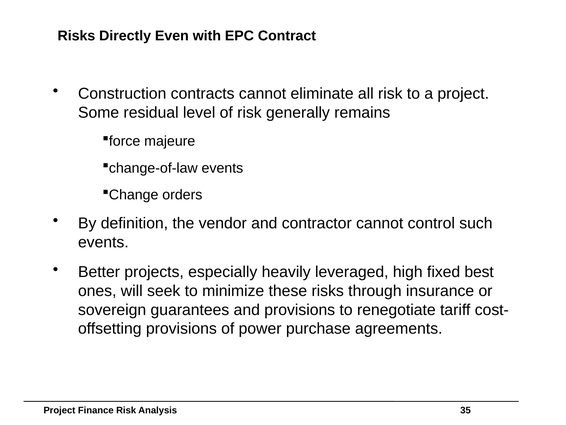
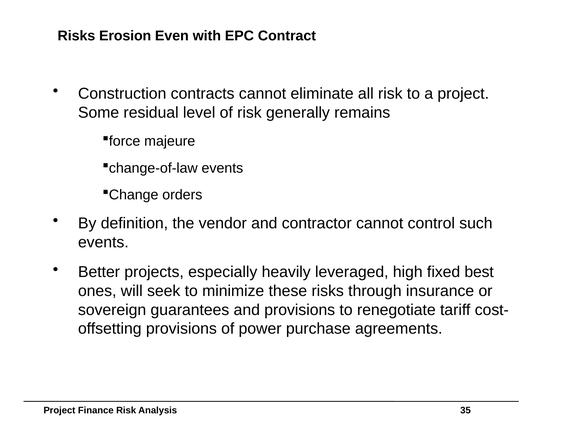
Directly: Directly -> Erosion (125, 36)
